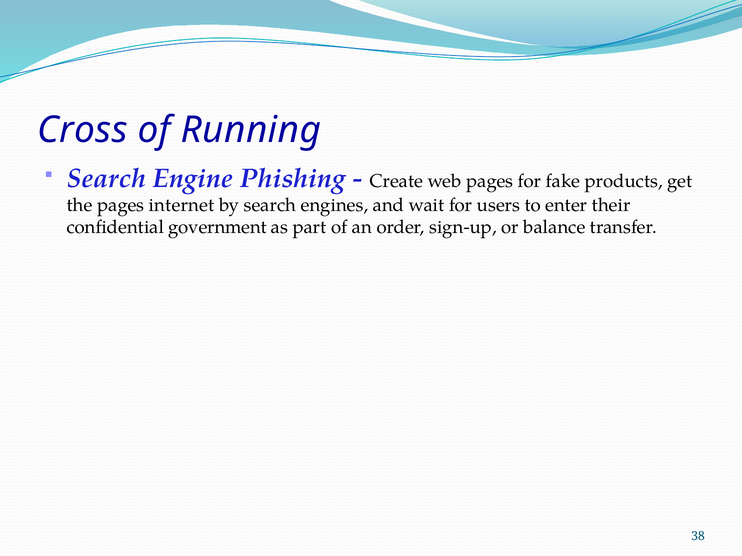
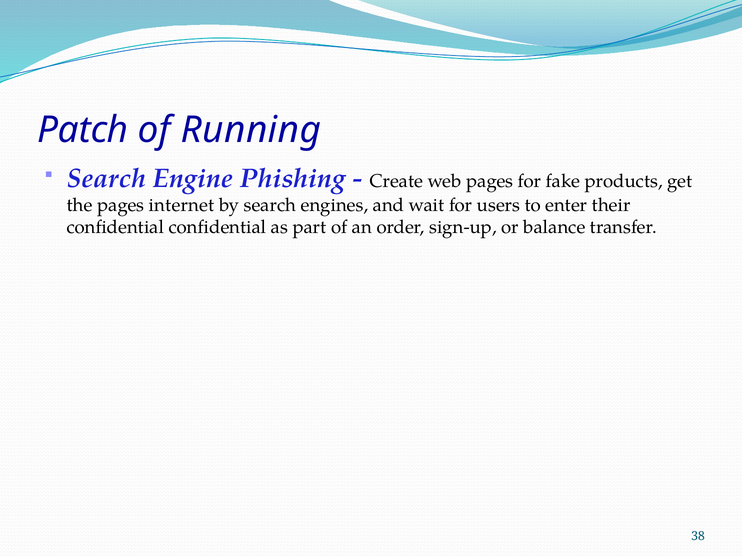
Cross: Cross -> Patch (83, 130)
confidential government: government -> confidential (217, 228)
